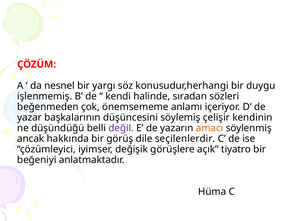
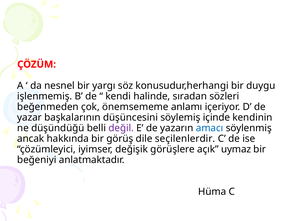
çelişir: çelişir -> içinde (216, 117)
amacı colour: orange -> blue (210, 128)
tiyatro: tiyatro -> uymaz (236, 149)
